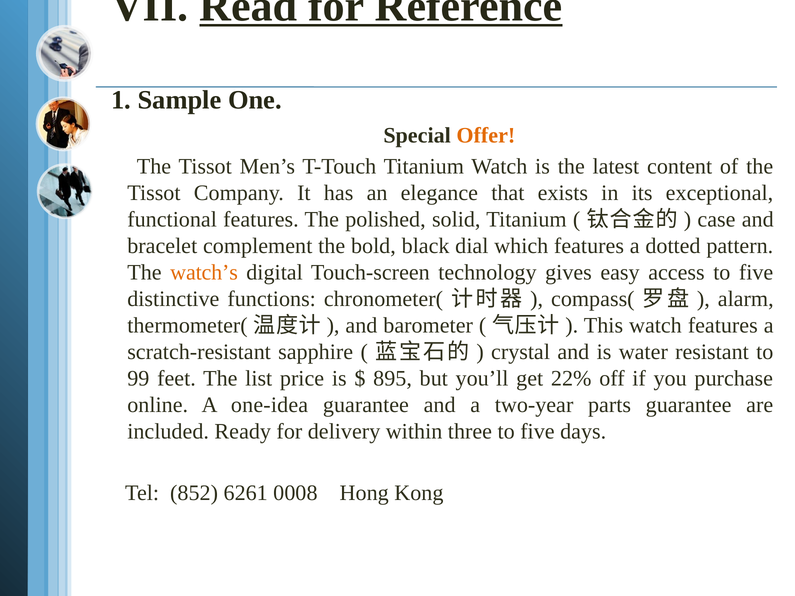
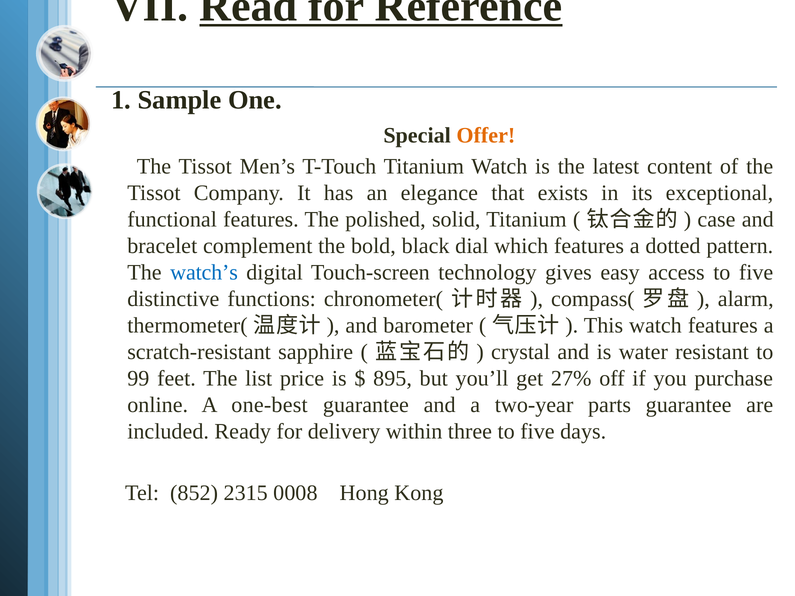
watch’s colour: orange -> blue (204, 272)
22%: 22% -> 27% (571, 378)
one-idea: one-idea -> one-best (270, 405)
6261: 6261 -> 2315 (246, 493)
